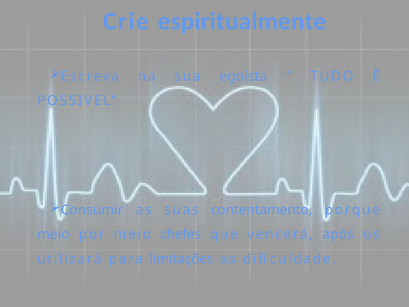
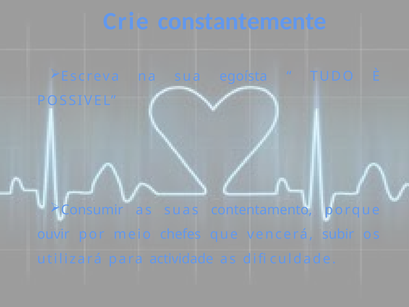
espiritualmente: espiritualmente -> constantemente (242, 21)
meio: meio -> ouvir (53, 234)
após: após -> subir (338, 234)
limitações: limitações -> actividade (181, 259)
